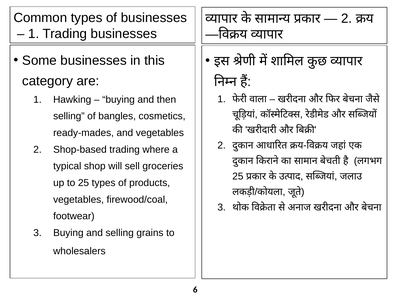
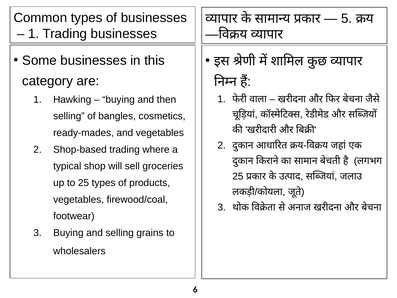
2: 2 -> 5 (347, 18)
